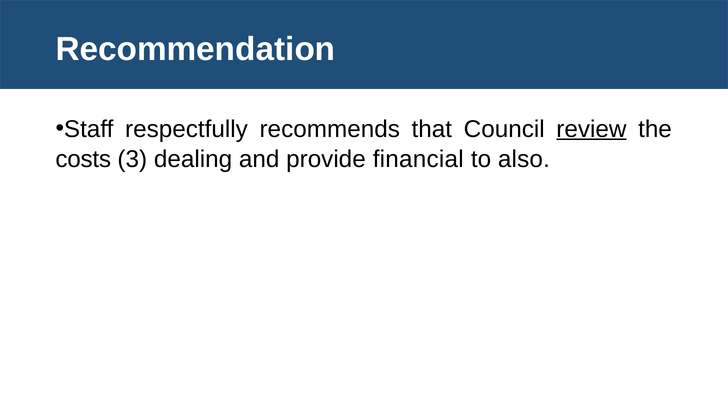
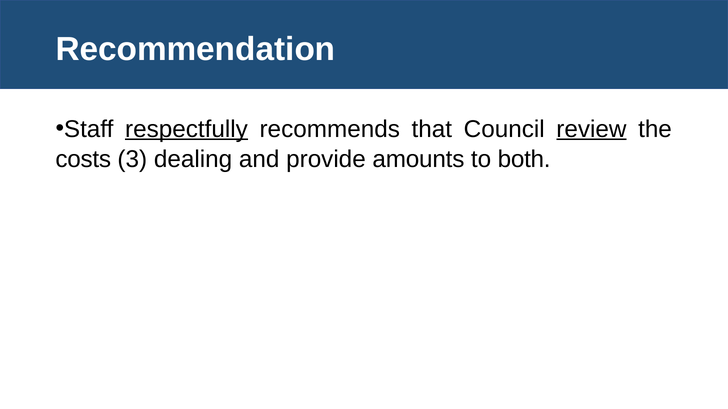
respectfully underline: none -> present (186, 129)
financial: financial -> amounts (418, 159)
also: also -> both (524, 159)
